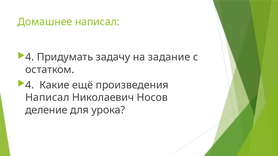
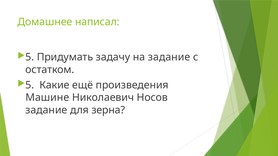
4: 4 -> 5 (30, 57)
4: 4 -> 5 (30, 85)
Написал: Написал -> Машине (47, 98)
деление: деление -> задание (46, 110)
урока: урока -> зерна (108, 110)
